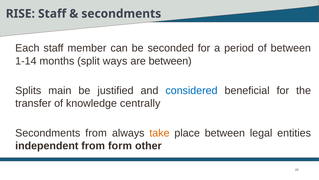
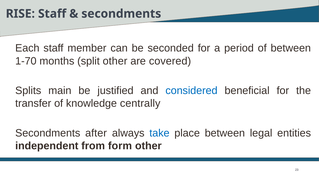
1-14: 1-14 -> 1-70 (26, 61)
split ways: ways -> other (115, 61)
are between: between -> covered (170, 61)
Secondments from: from -> after (96, 133)
take colour: orange -> blue (159, 133)
